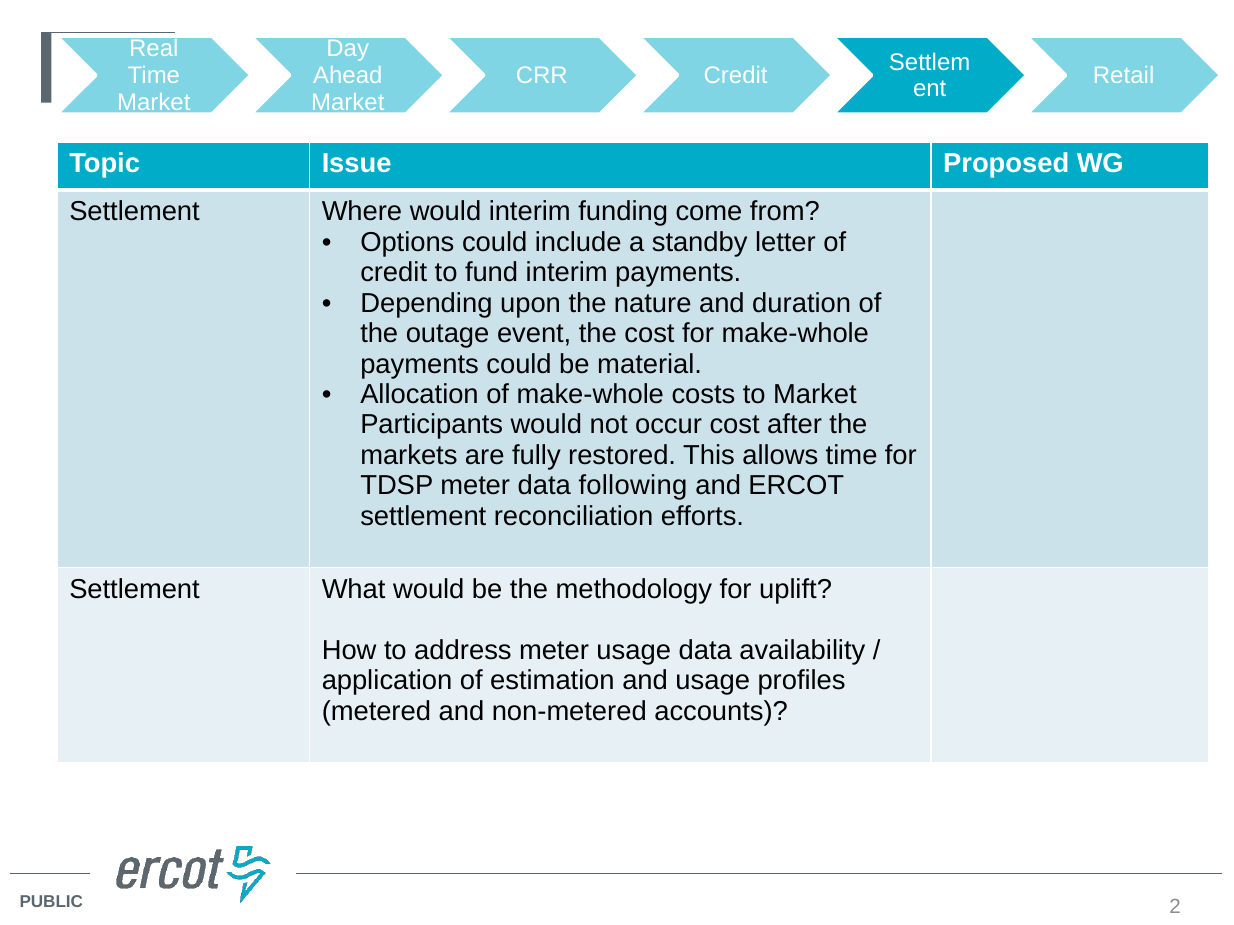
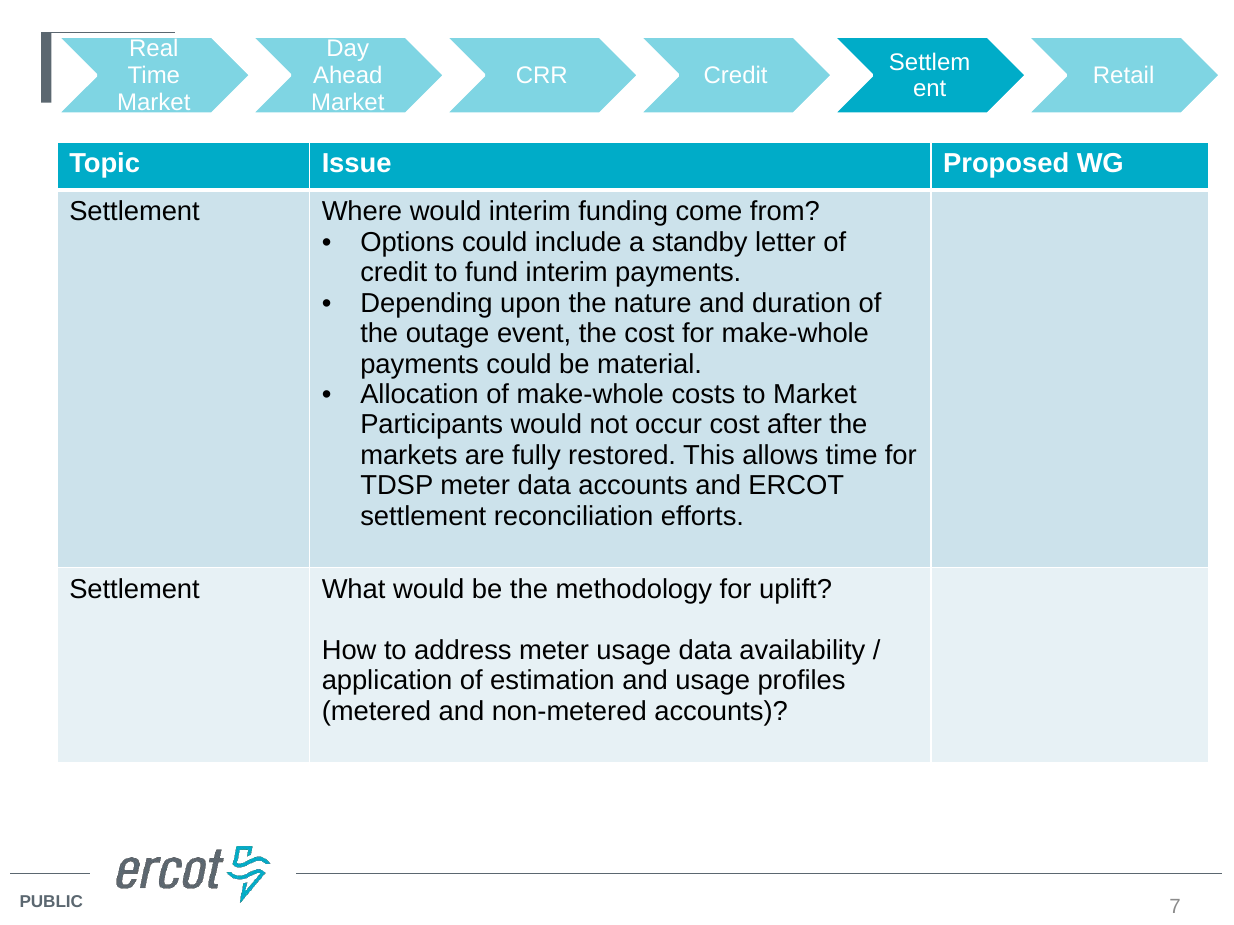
data following: following -> accounts (633, 486)
2: 2 -> 7 (1175, 907)
